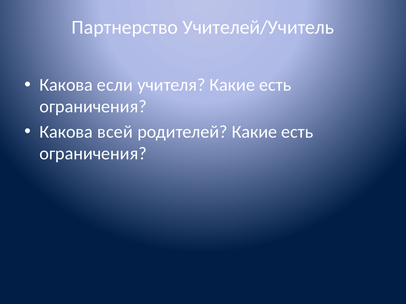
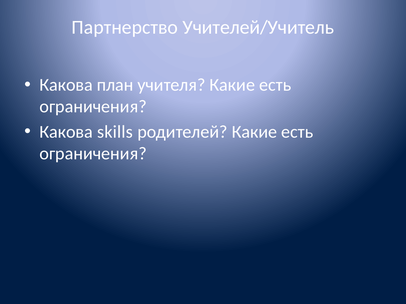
если: если -> план (115, 85)
всей: всей -> skills (115, 132)
